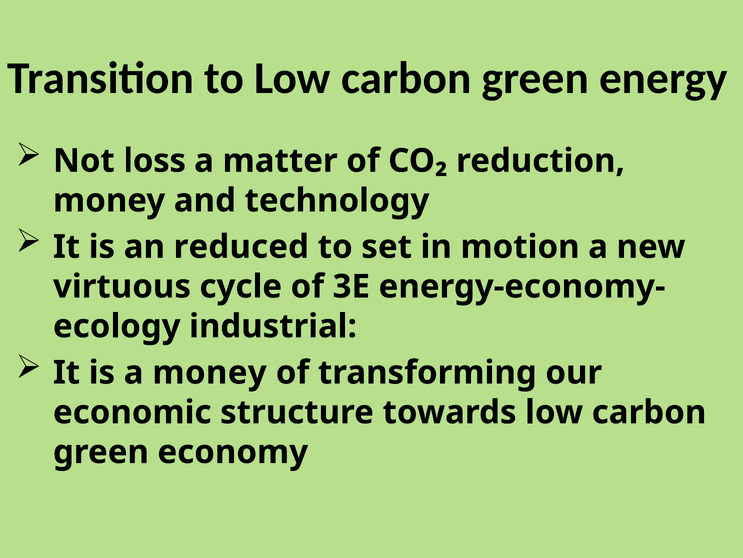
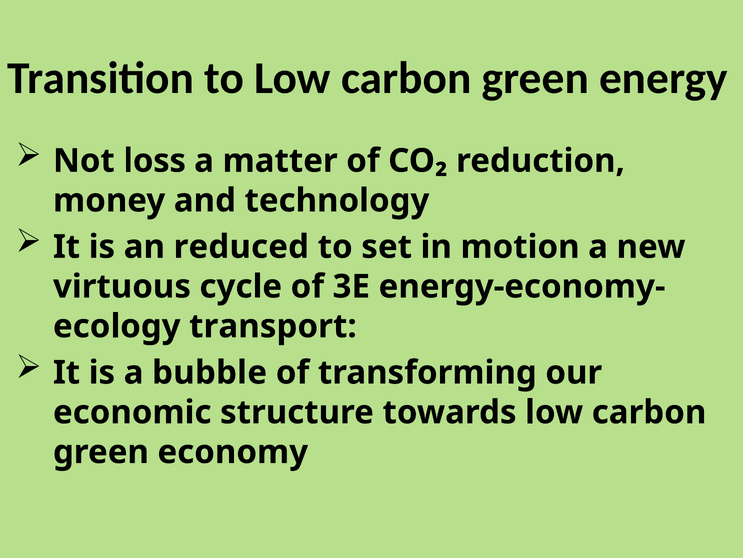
industrial: industrial -> transport (273, 326)
a money: money -> bubble (210, 372)
